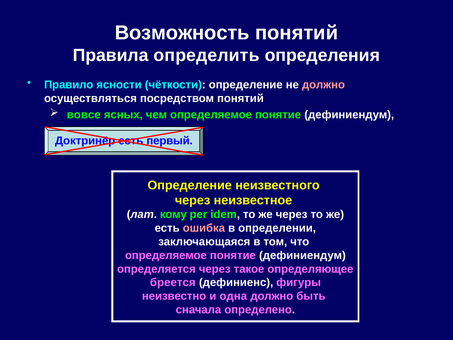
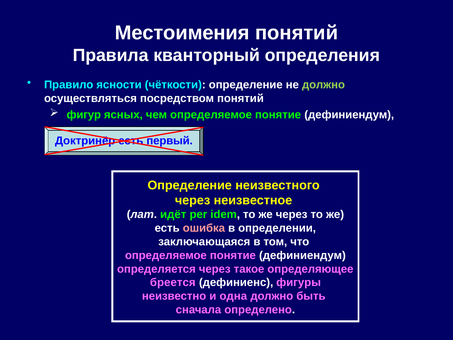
Возможность: Возможность -> Местоимения (182, 33)
определить: определить -> кванторный (207, 55)
должно colour: pink -> light green (323, 85)
вовсе: вовсе -> фигур (84, 115)
кому: кому -> идёт (173, 214)
